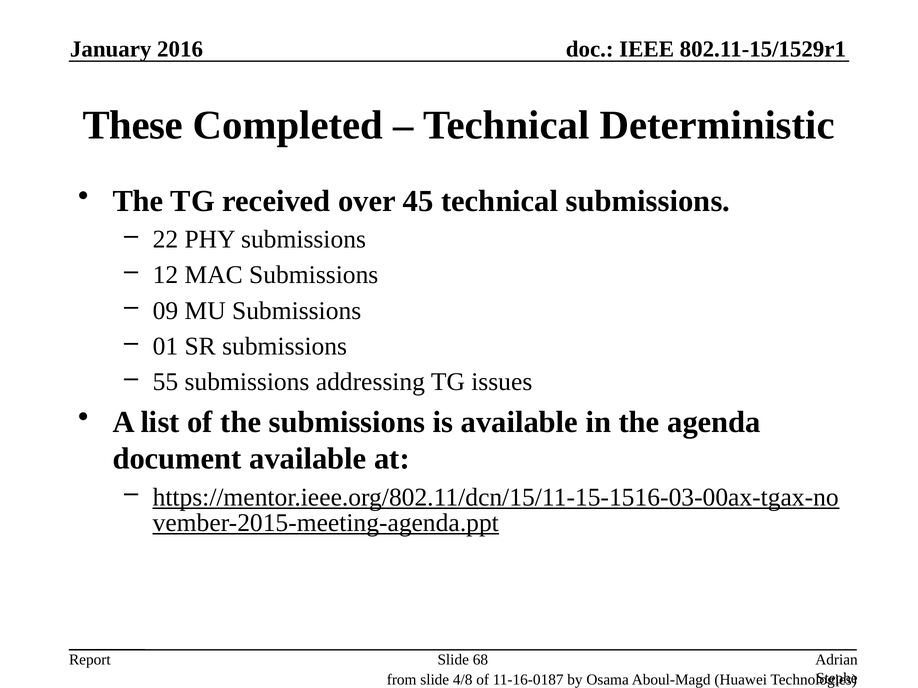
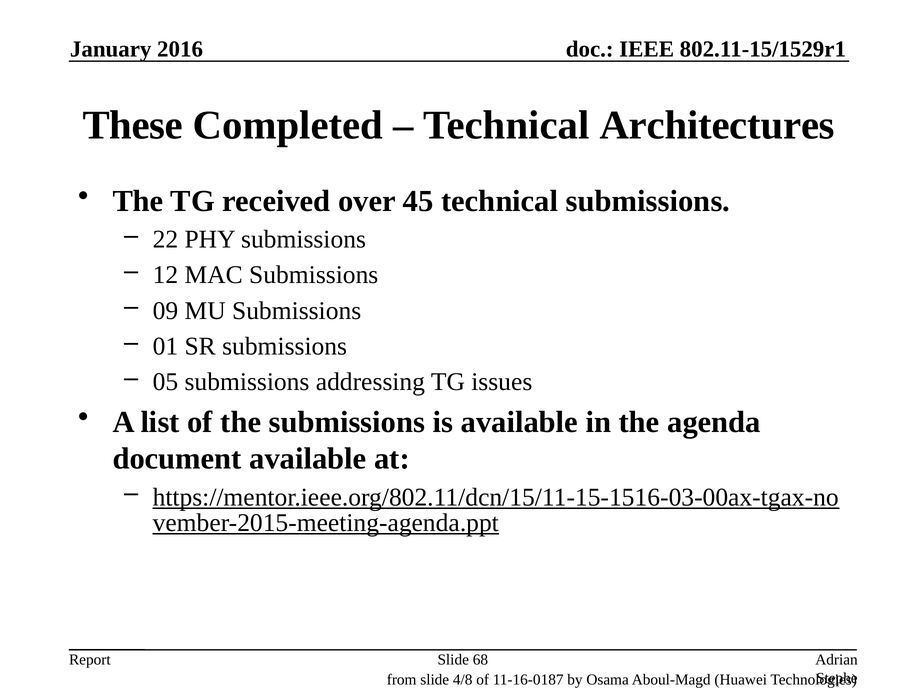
Deterministic: Deterministic -> Architectures (717, 125)
55: 55 -> 05 (165, 382)
